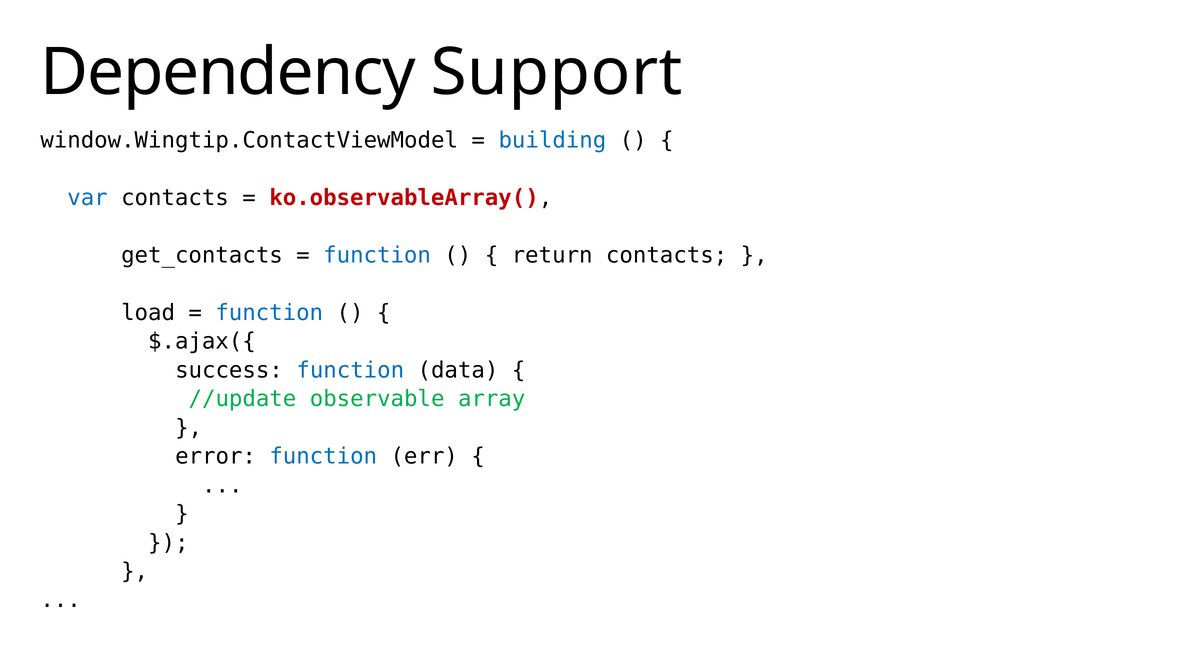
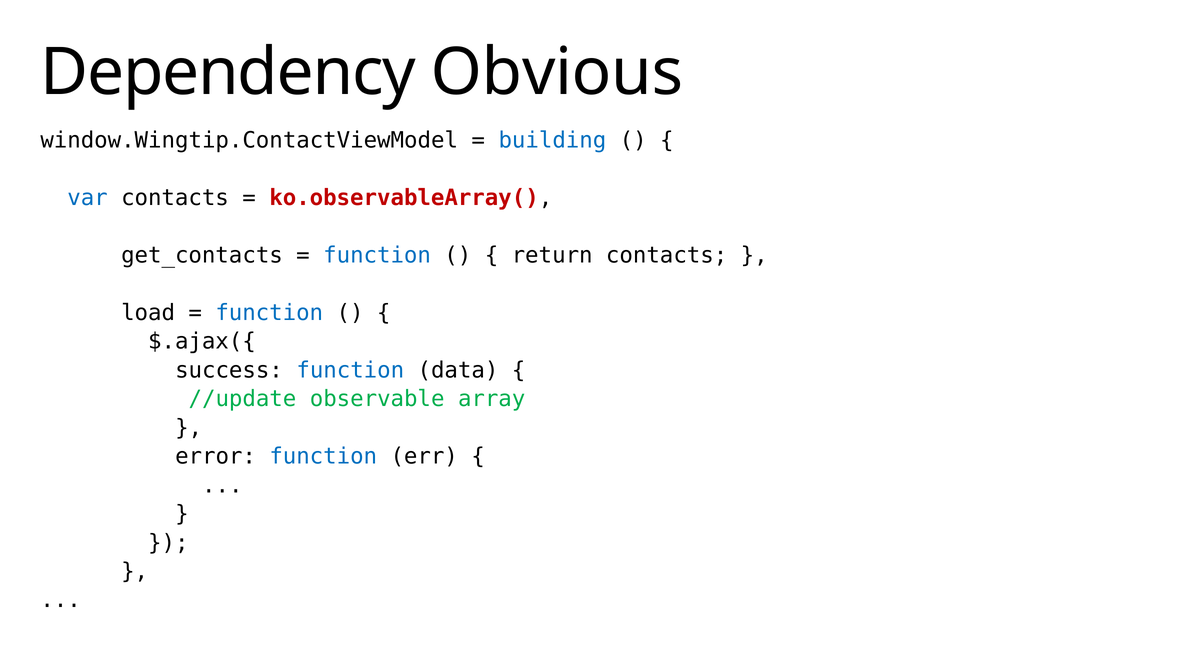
Support: Support -> Obvious (557, 72)
